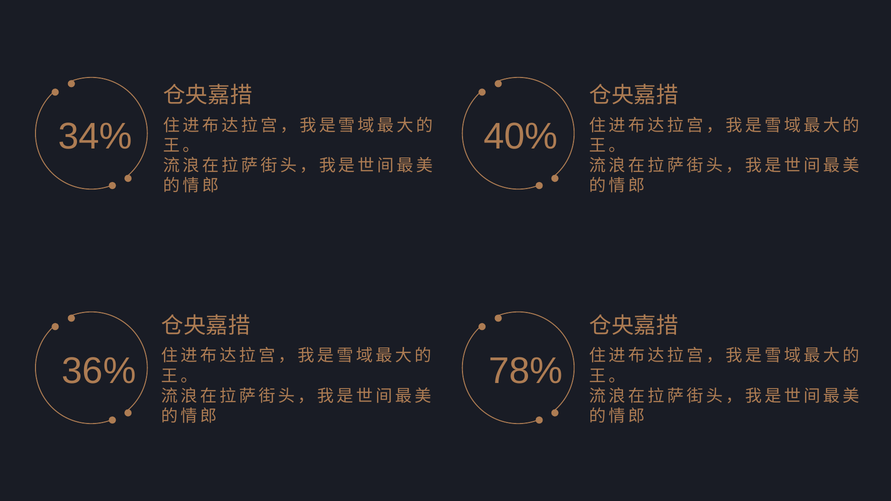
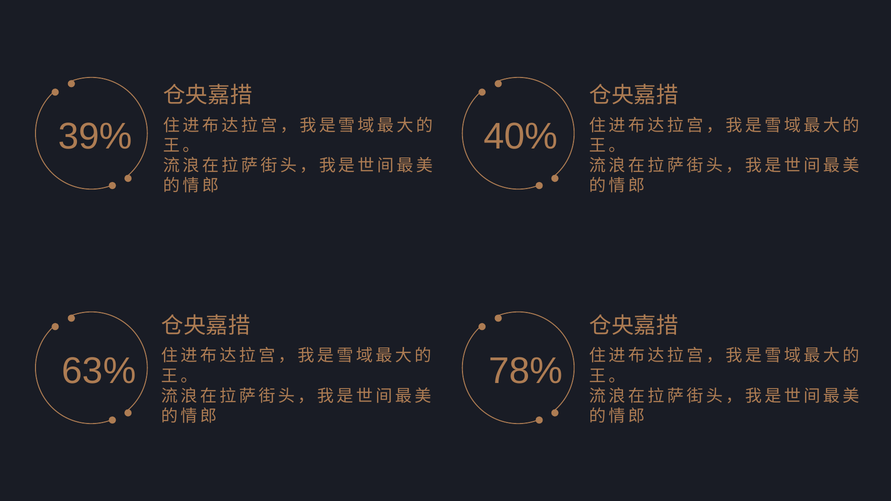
34%: 34% -> 39% (95, 136)
36%: 36% -> 63% (99, 371)
